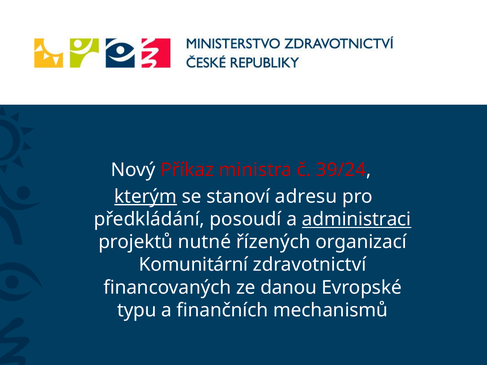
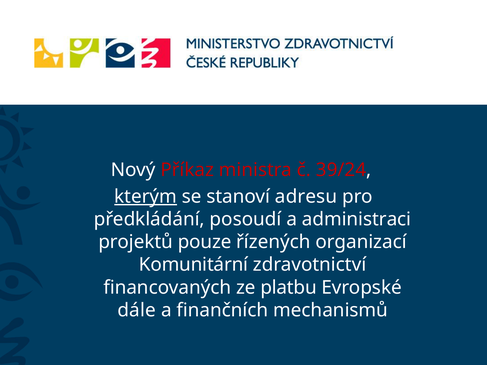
administraci underline: present -> none (357, 219)
nutné: nutné -> pouze (205, 242)
danou: danou -> platbu (289, 288)
typu: typu -> dále (137, 310)
